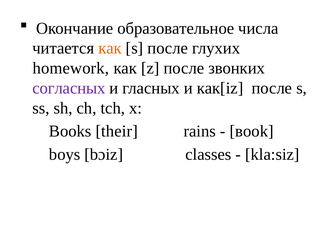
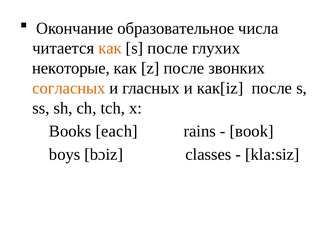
homework: homework -> некоторые (71, 68)
согласных colour: purple -> orange (69, 88)
their: their -> each (117, 131)
